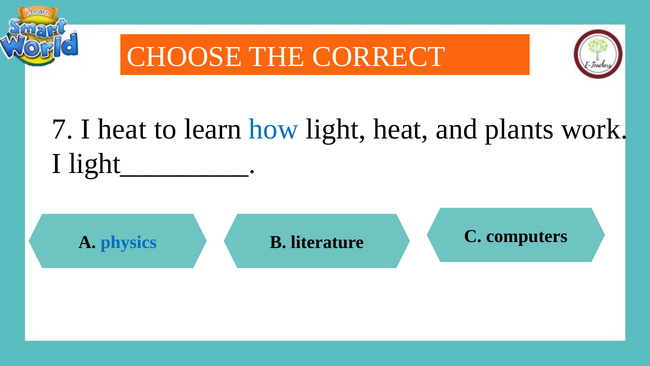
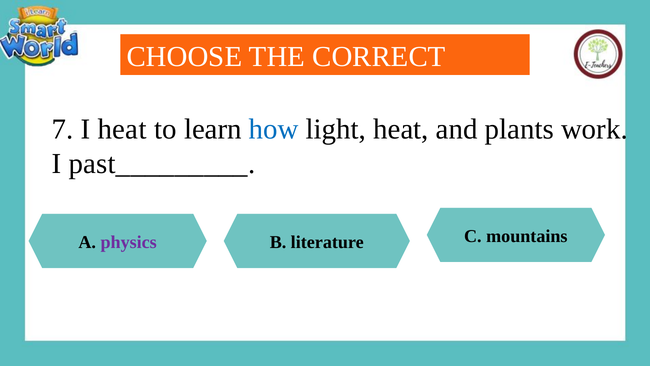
light_________: light_________ -> past_________ (162, 164)
physics colour: blue -> purple (129, 242)
computers: computers -> mountains (527, 236)
